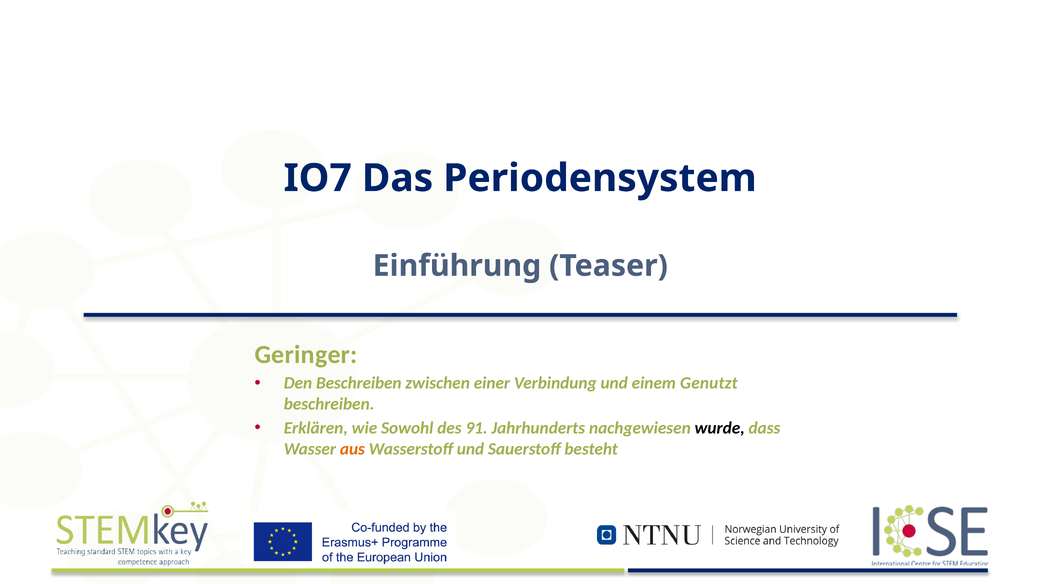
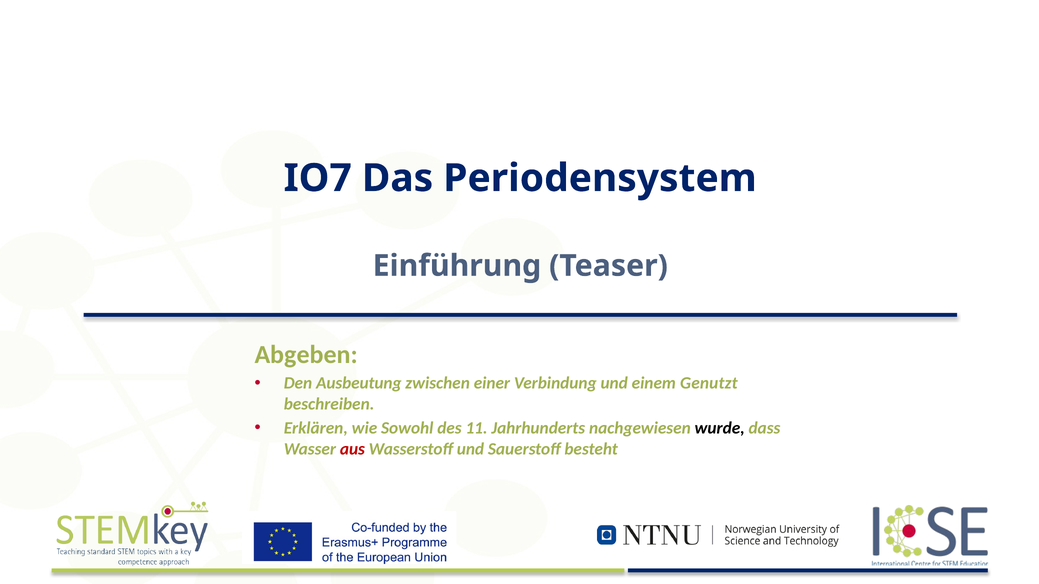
Geringer: Geringer -> Abgeben (306, 355)
Den Beschreiben: Beschreiben -> Ausbeutung (359, 384)
91: 91 -> 11 (477, 429)
aus colour: orange -> red (352, 449)
